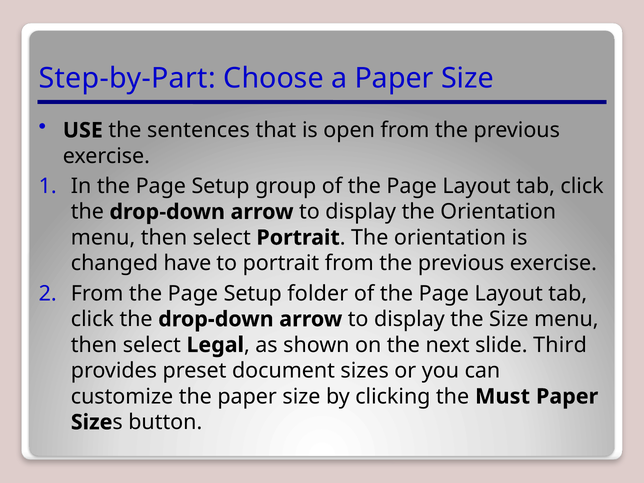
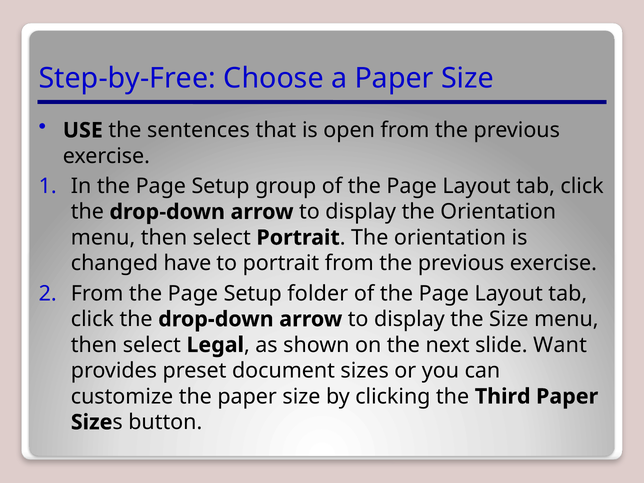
Step-by-Part: Step-by-Part -> Step-by-Free (127, 78)
Third: Third -> Want (560, 345)
Must: Must -> Third (503, 396)
